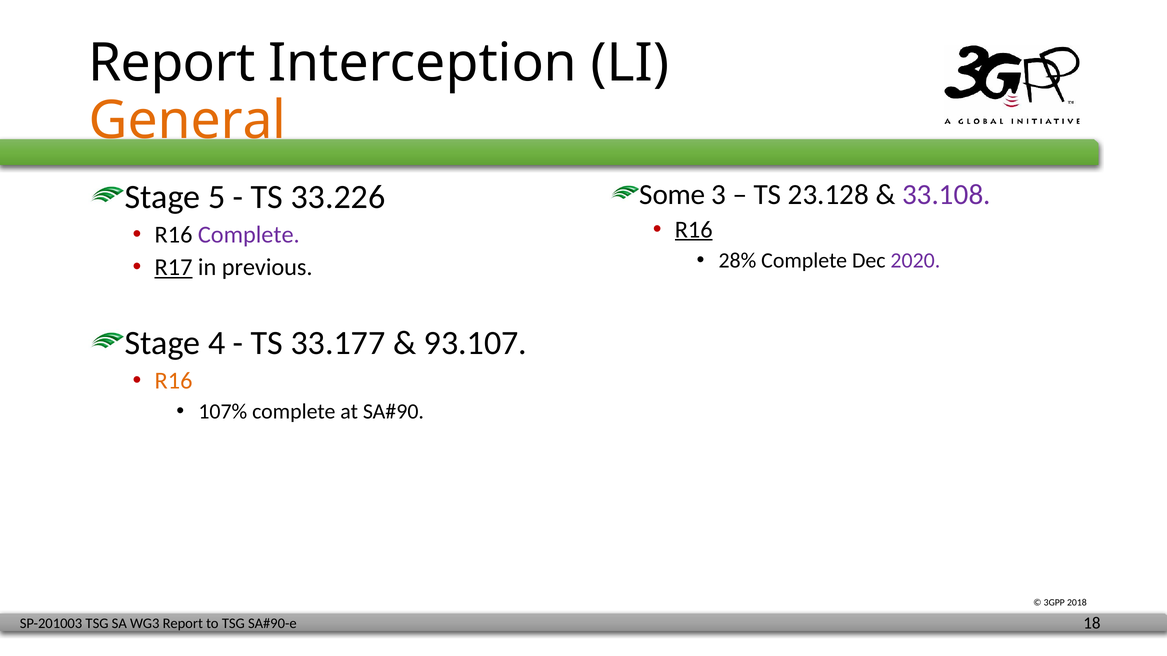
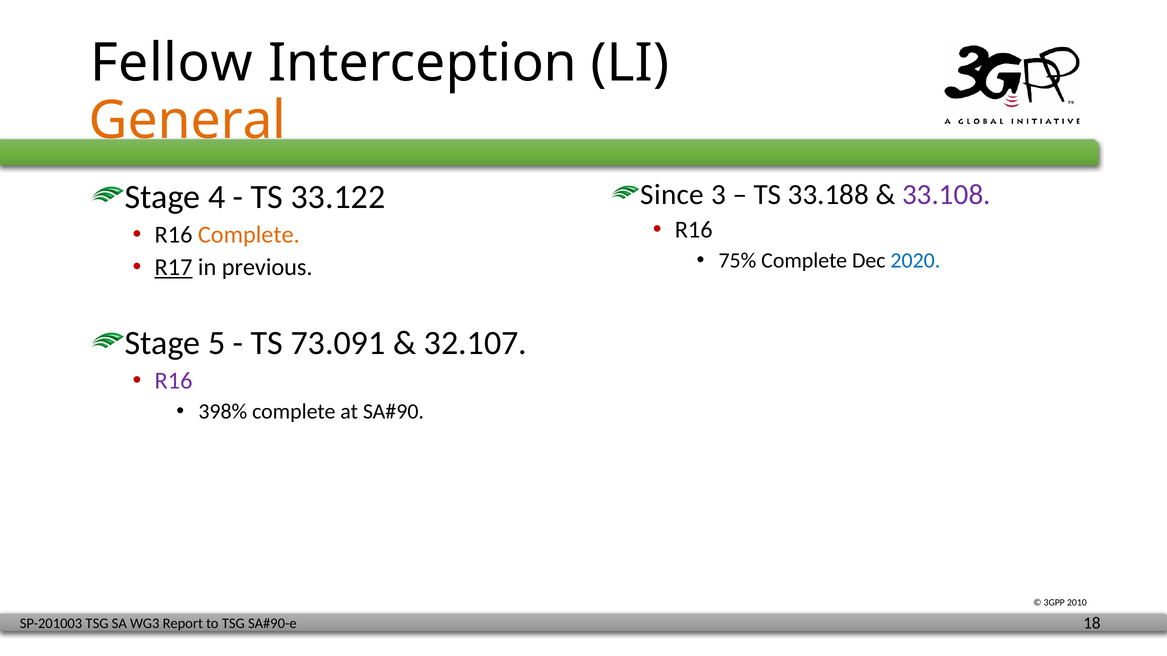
Report: Report -> Fellow (171, 63)
Some: Some -> Since (672, 195)
23.128: 23.128 -> 33.188 (828, 195)
5: 5 -> 4 (217, 197)
33.226: 33.226 -> 33.122 (338, 197)
R16 underline: present -> none (694, 230)
Complete colour: purple -> orange (249, 235)
28%: 28% -> 75% (737, 261)
2020 colour: purple -> blue (915, 261)
4: 4 -> 5 (217, 343)
33.177: 33.177 -> 73.091 (338, 343)
93.107: 93.107 -> 32.107 (475, 343)
R16 colour: orange -> purple (174, 381)
107%: 107% -> 398% (223, 412)
2018: 2018 -> 2010 (1077, 603)
